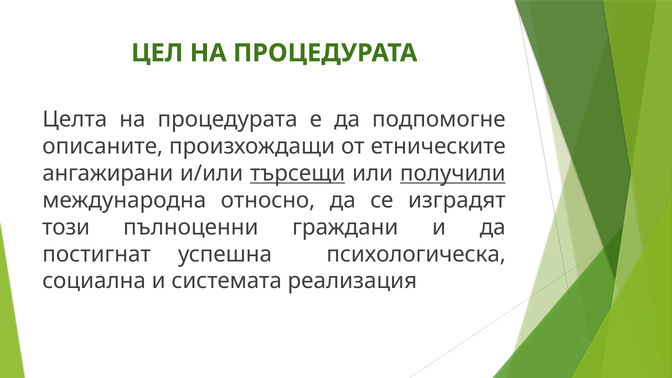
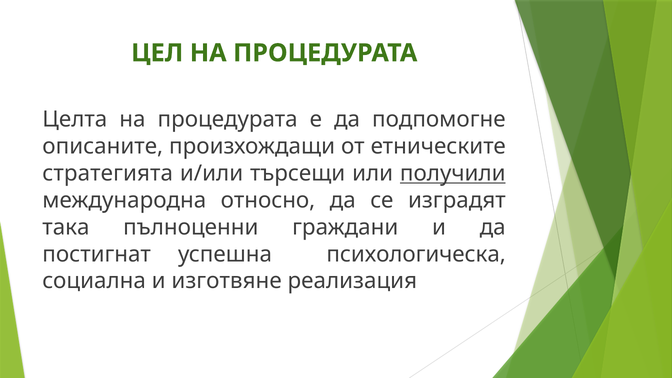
ангажирани: ангажирани -> стратегията (108, 173)
търсещи underline: present -> none (298, 173)
този: този -> така (66, 227)
системата: системата -> изготвяне (227, 281)
